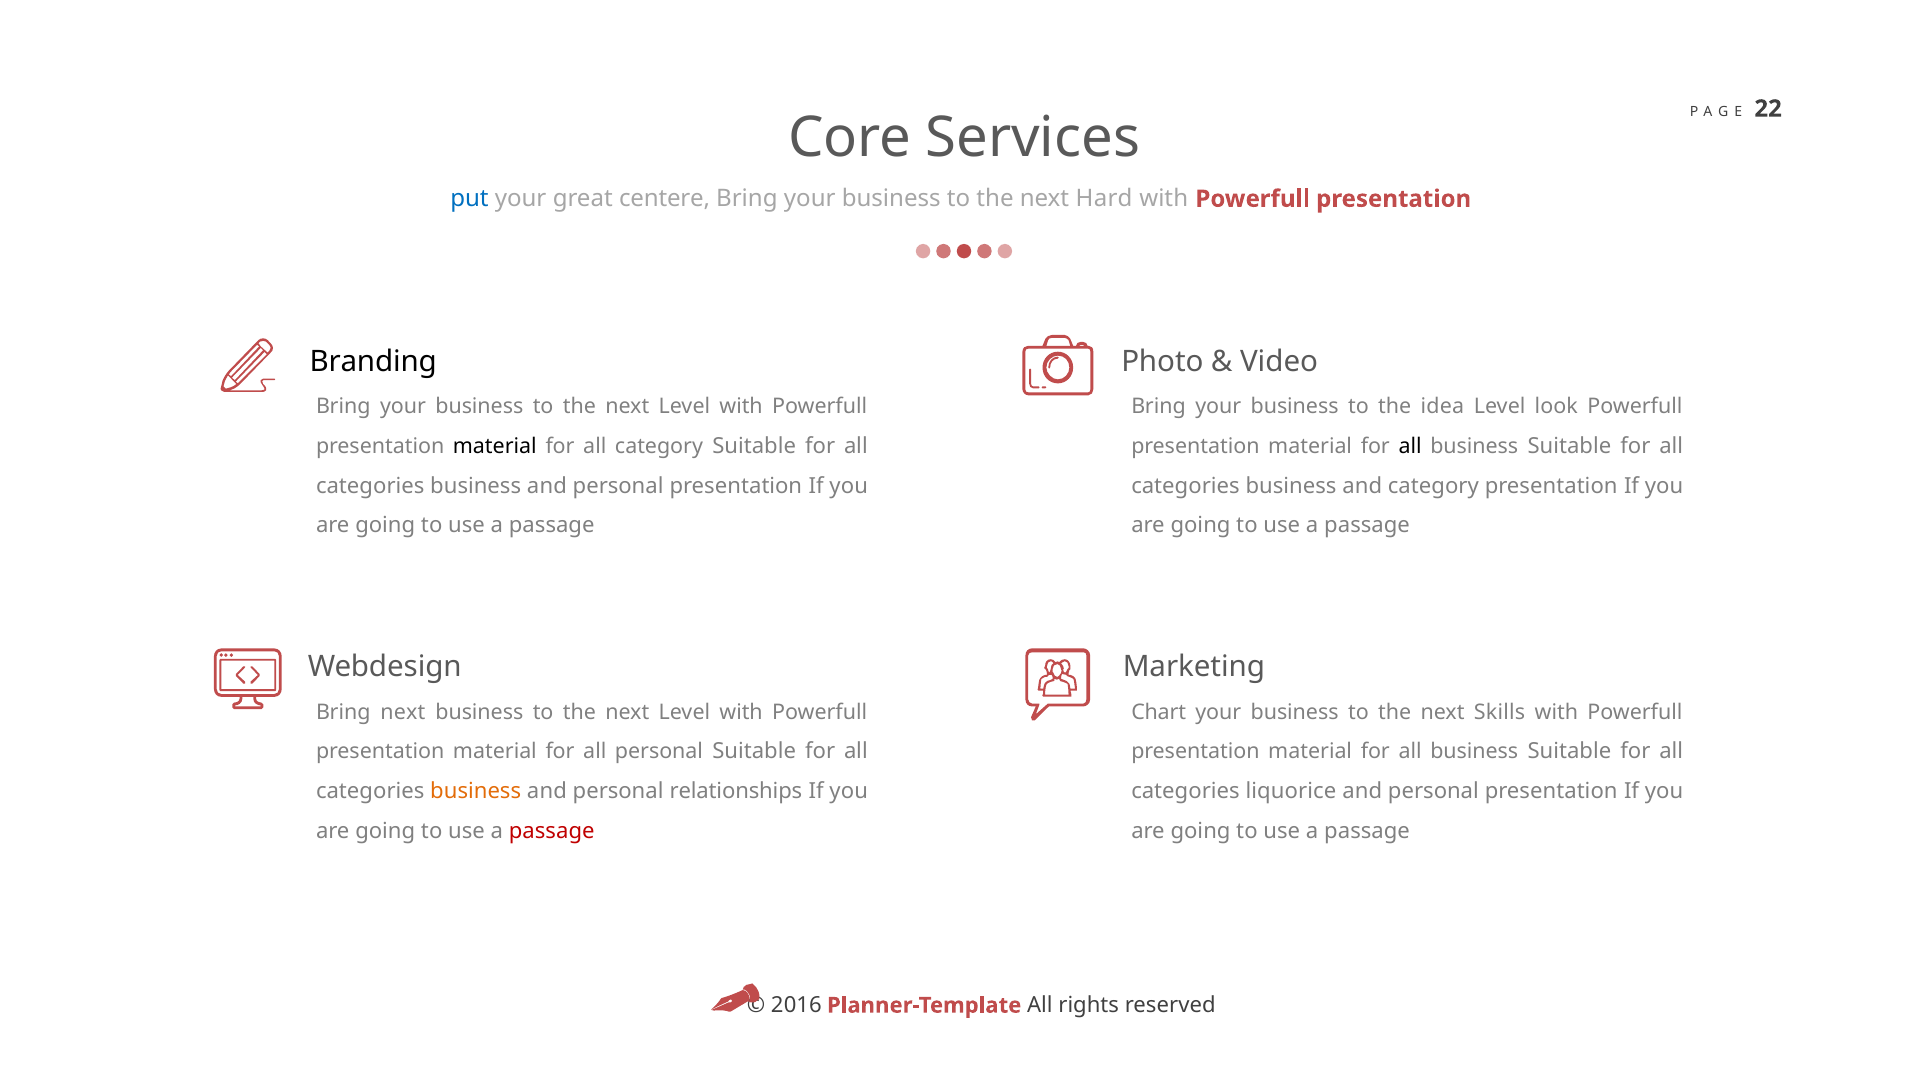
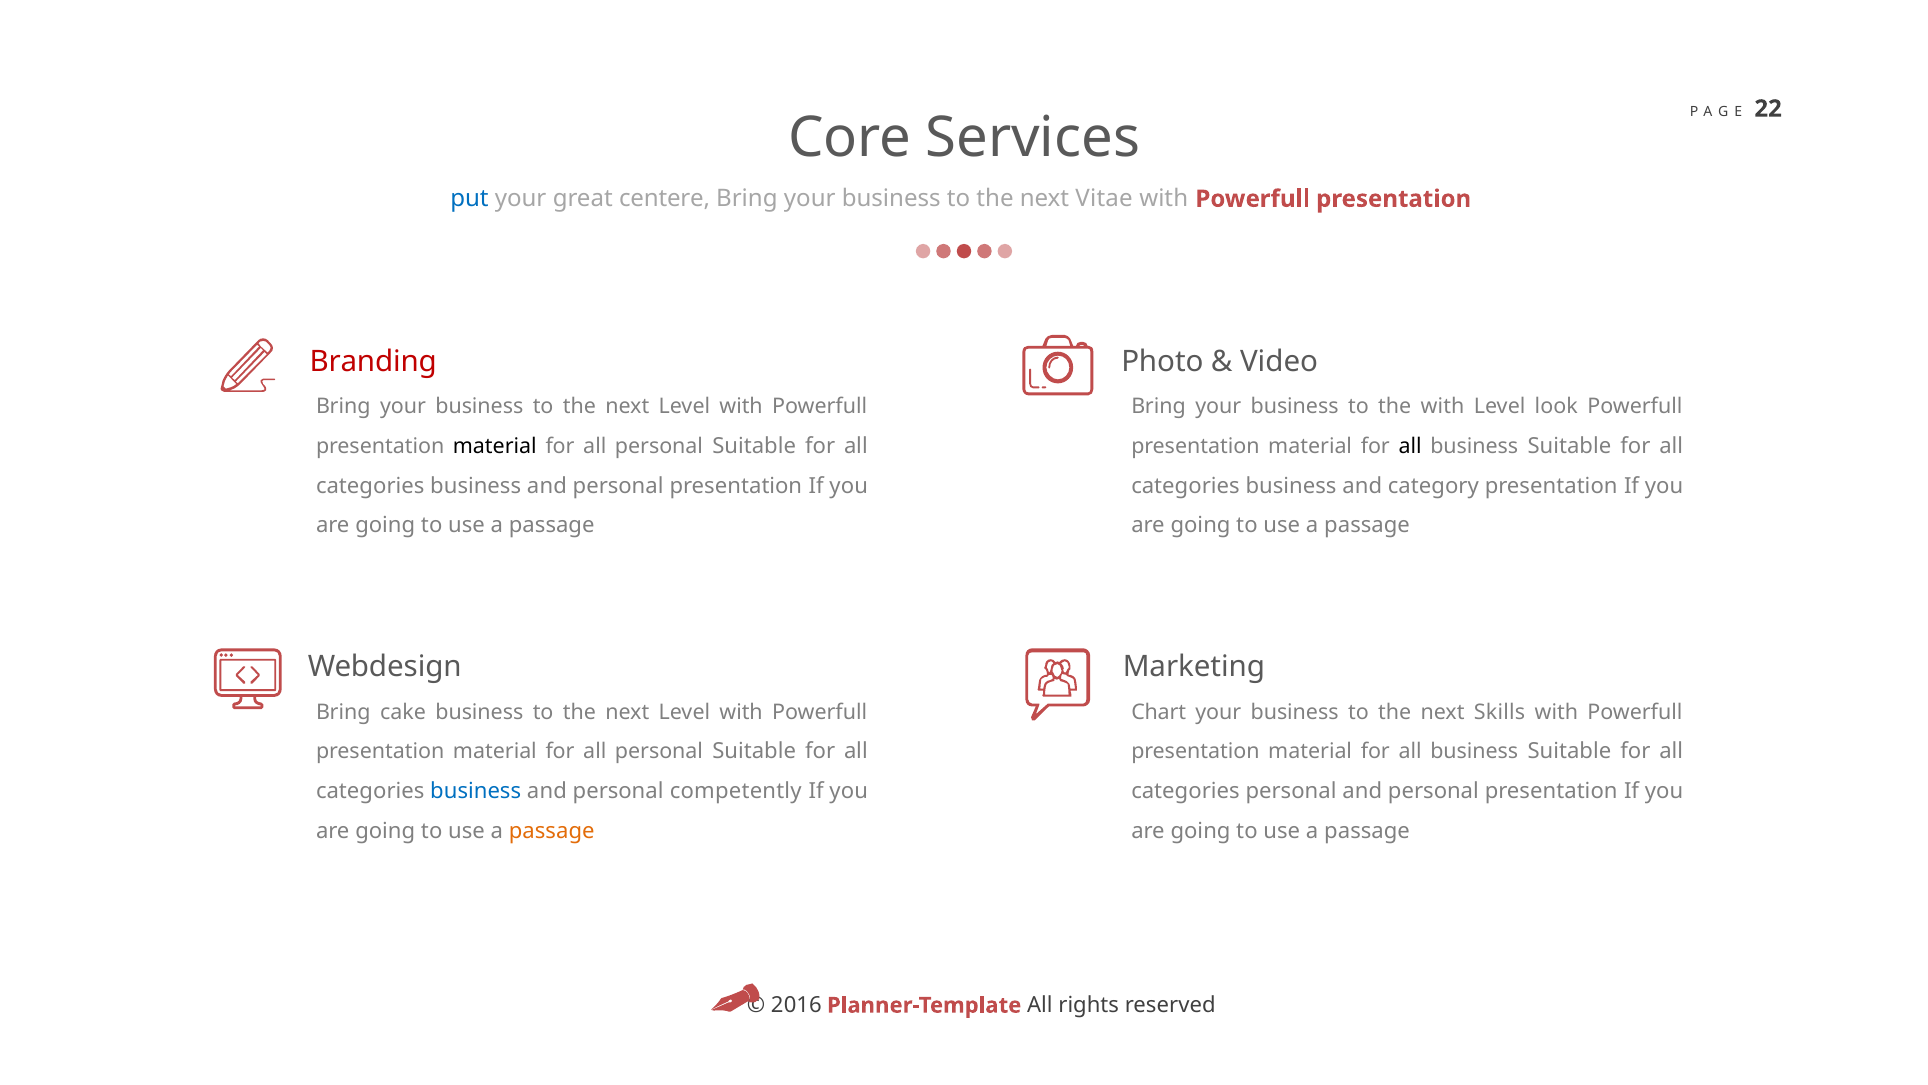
Hard: Hard -> Vitae (1104, 199)
Branding colour: black -> red (373, 362)
the idea: idea -> with (1443, 406)
category: category -> personal (659, 446)
Bring next: next -> cake (403, 712)
business colour: orange -> blue (476, 791)
relationships: relationships -> competently (736, 791)
categories liquorice: liquorice -> personal (1291, 791)
passage colour: red -> orange (552, 831)
